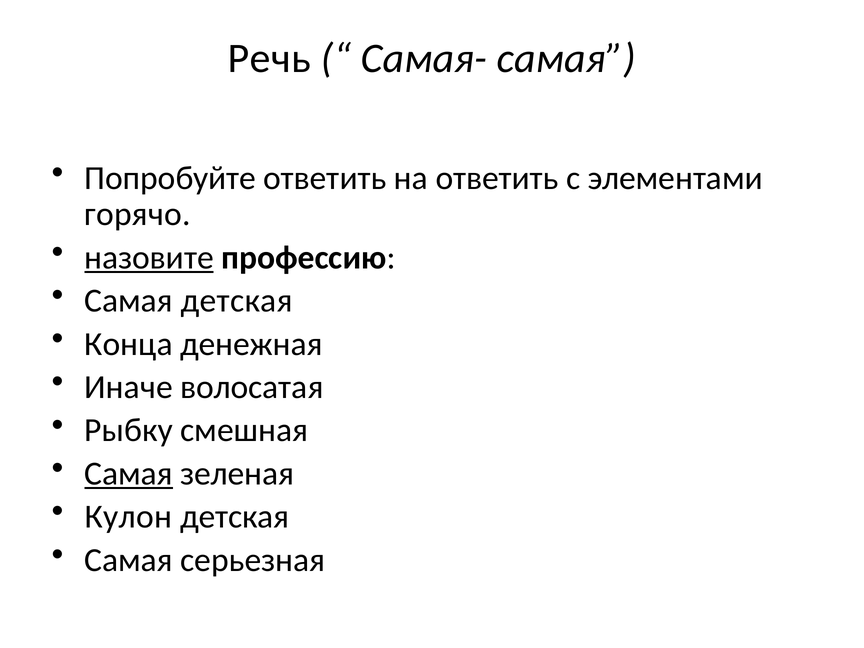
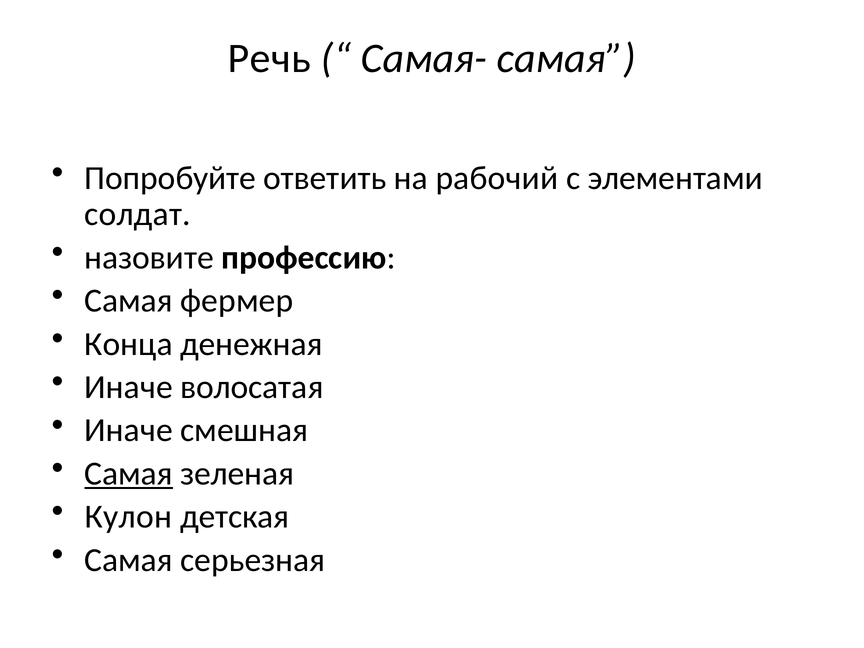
на ответить: ответить -> рабочий (497, 178)
горячо: горячо -> солдат (137, 214)
назовите underline: present -> none (149, 258)
Самая детская: детская -> фермер (237, 301)
Рыбку: Рыбку -> Иначе (128, 430)
